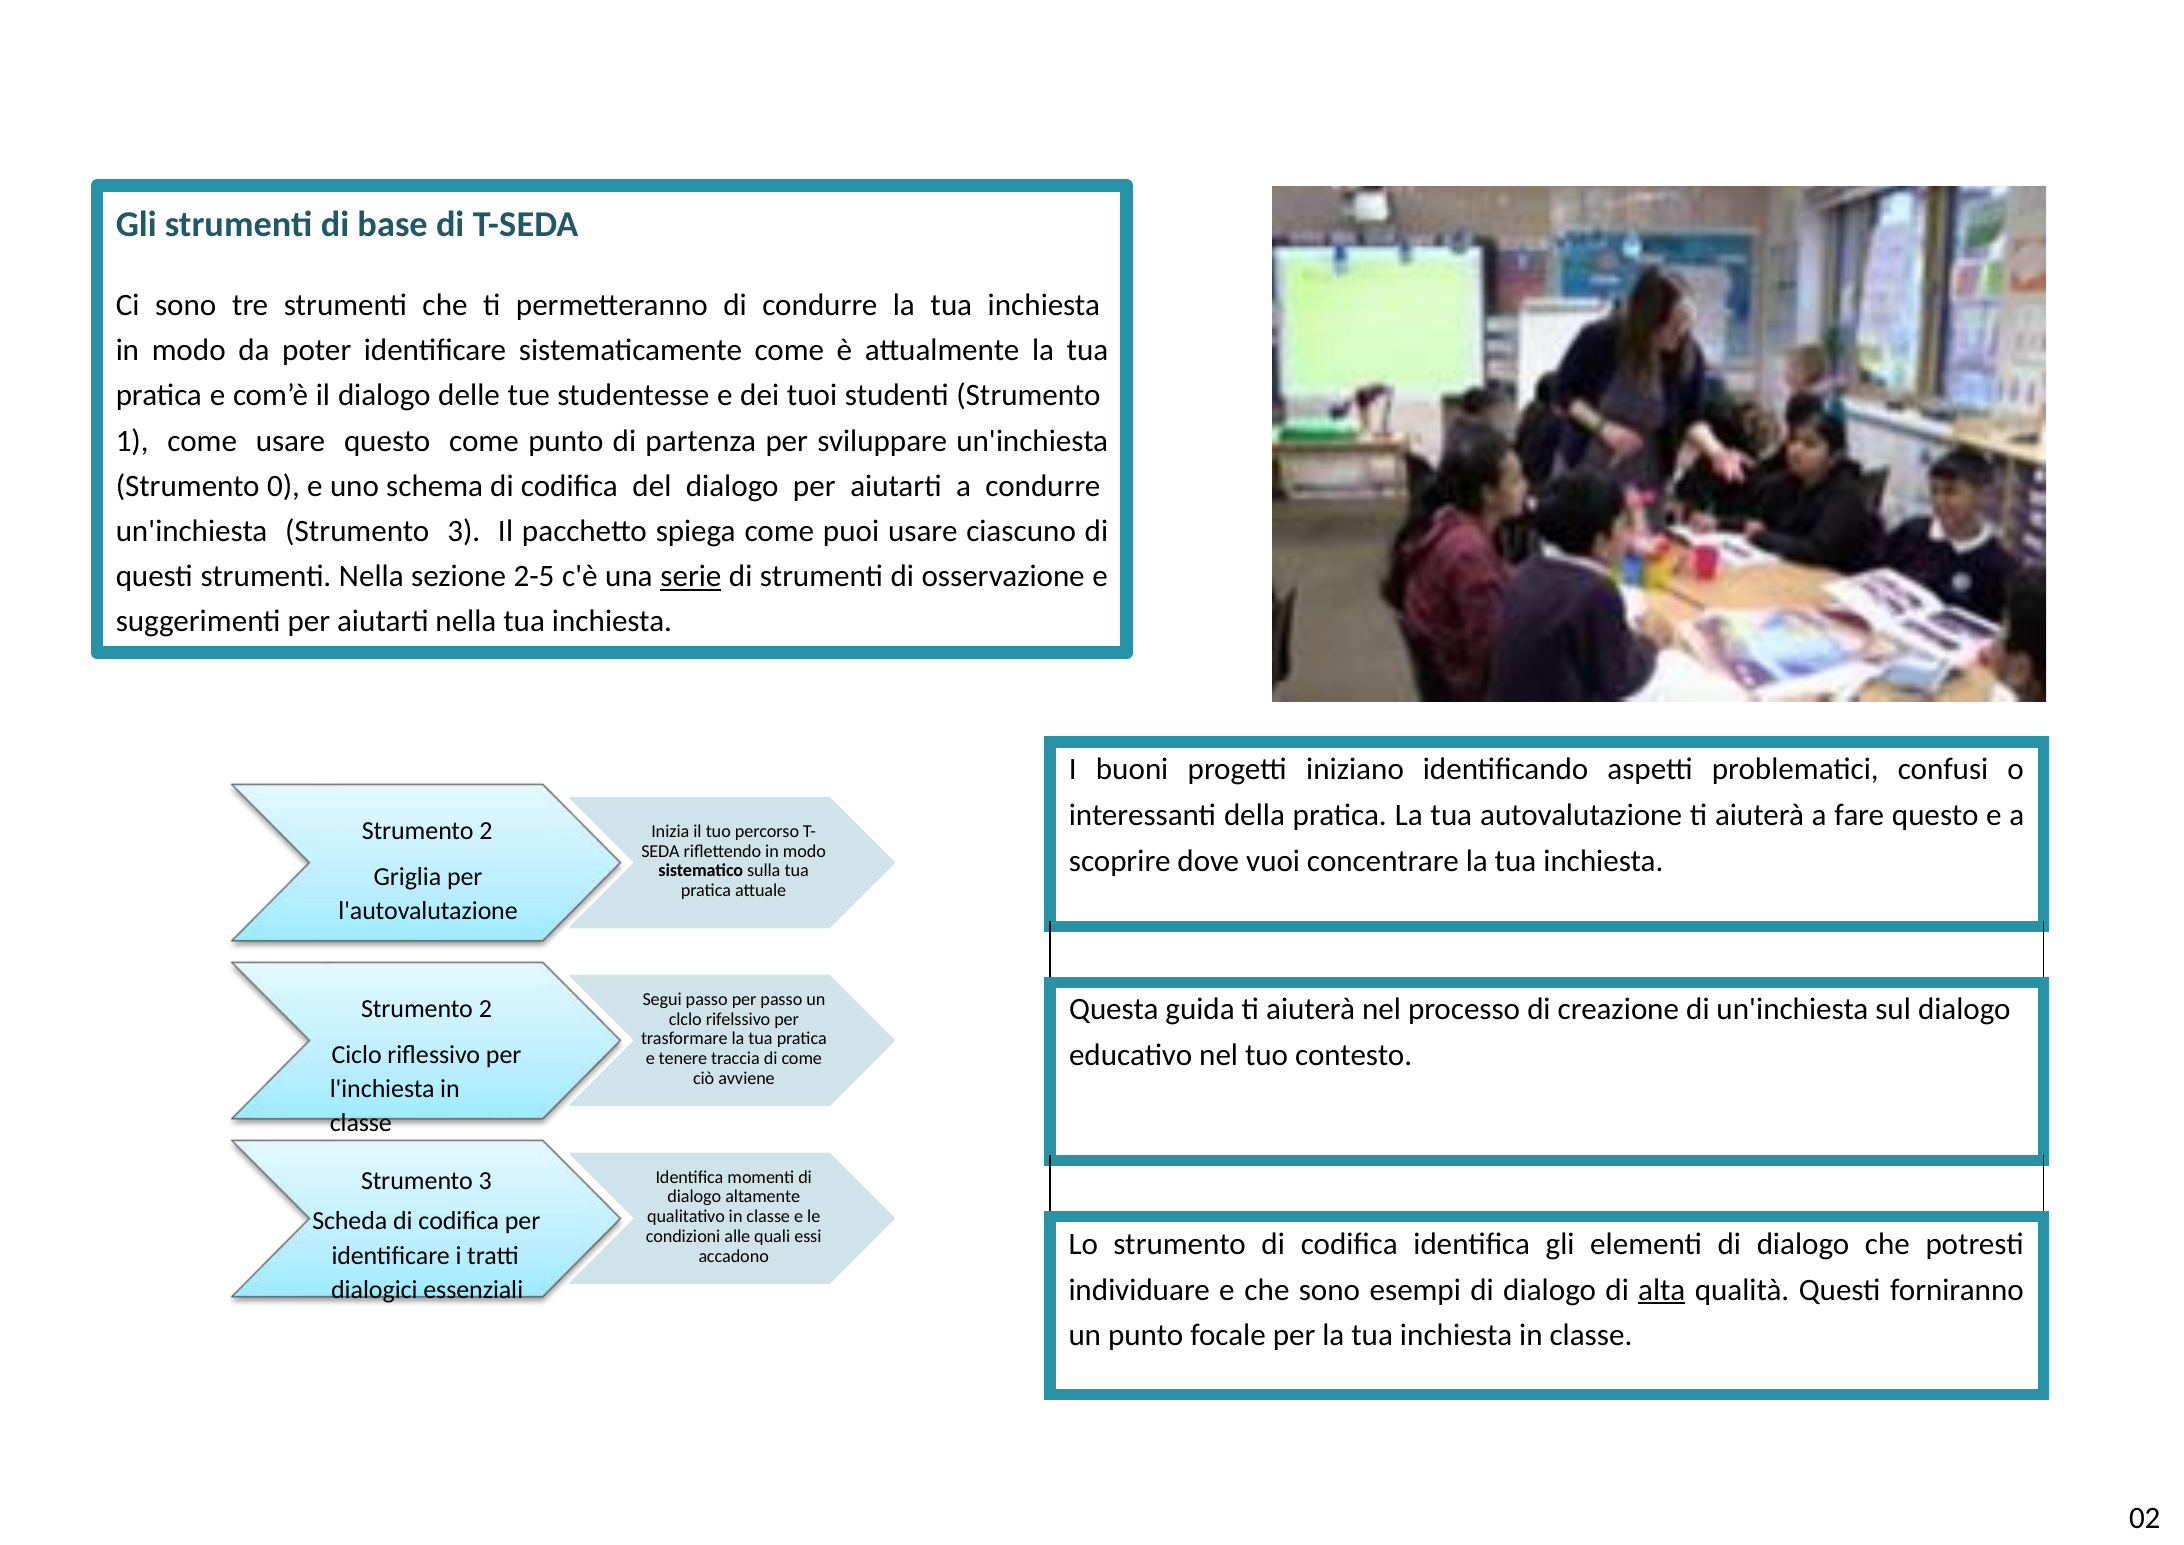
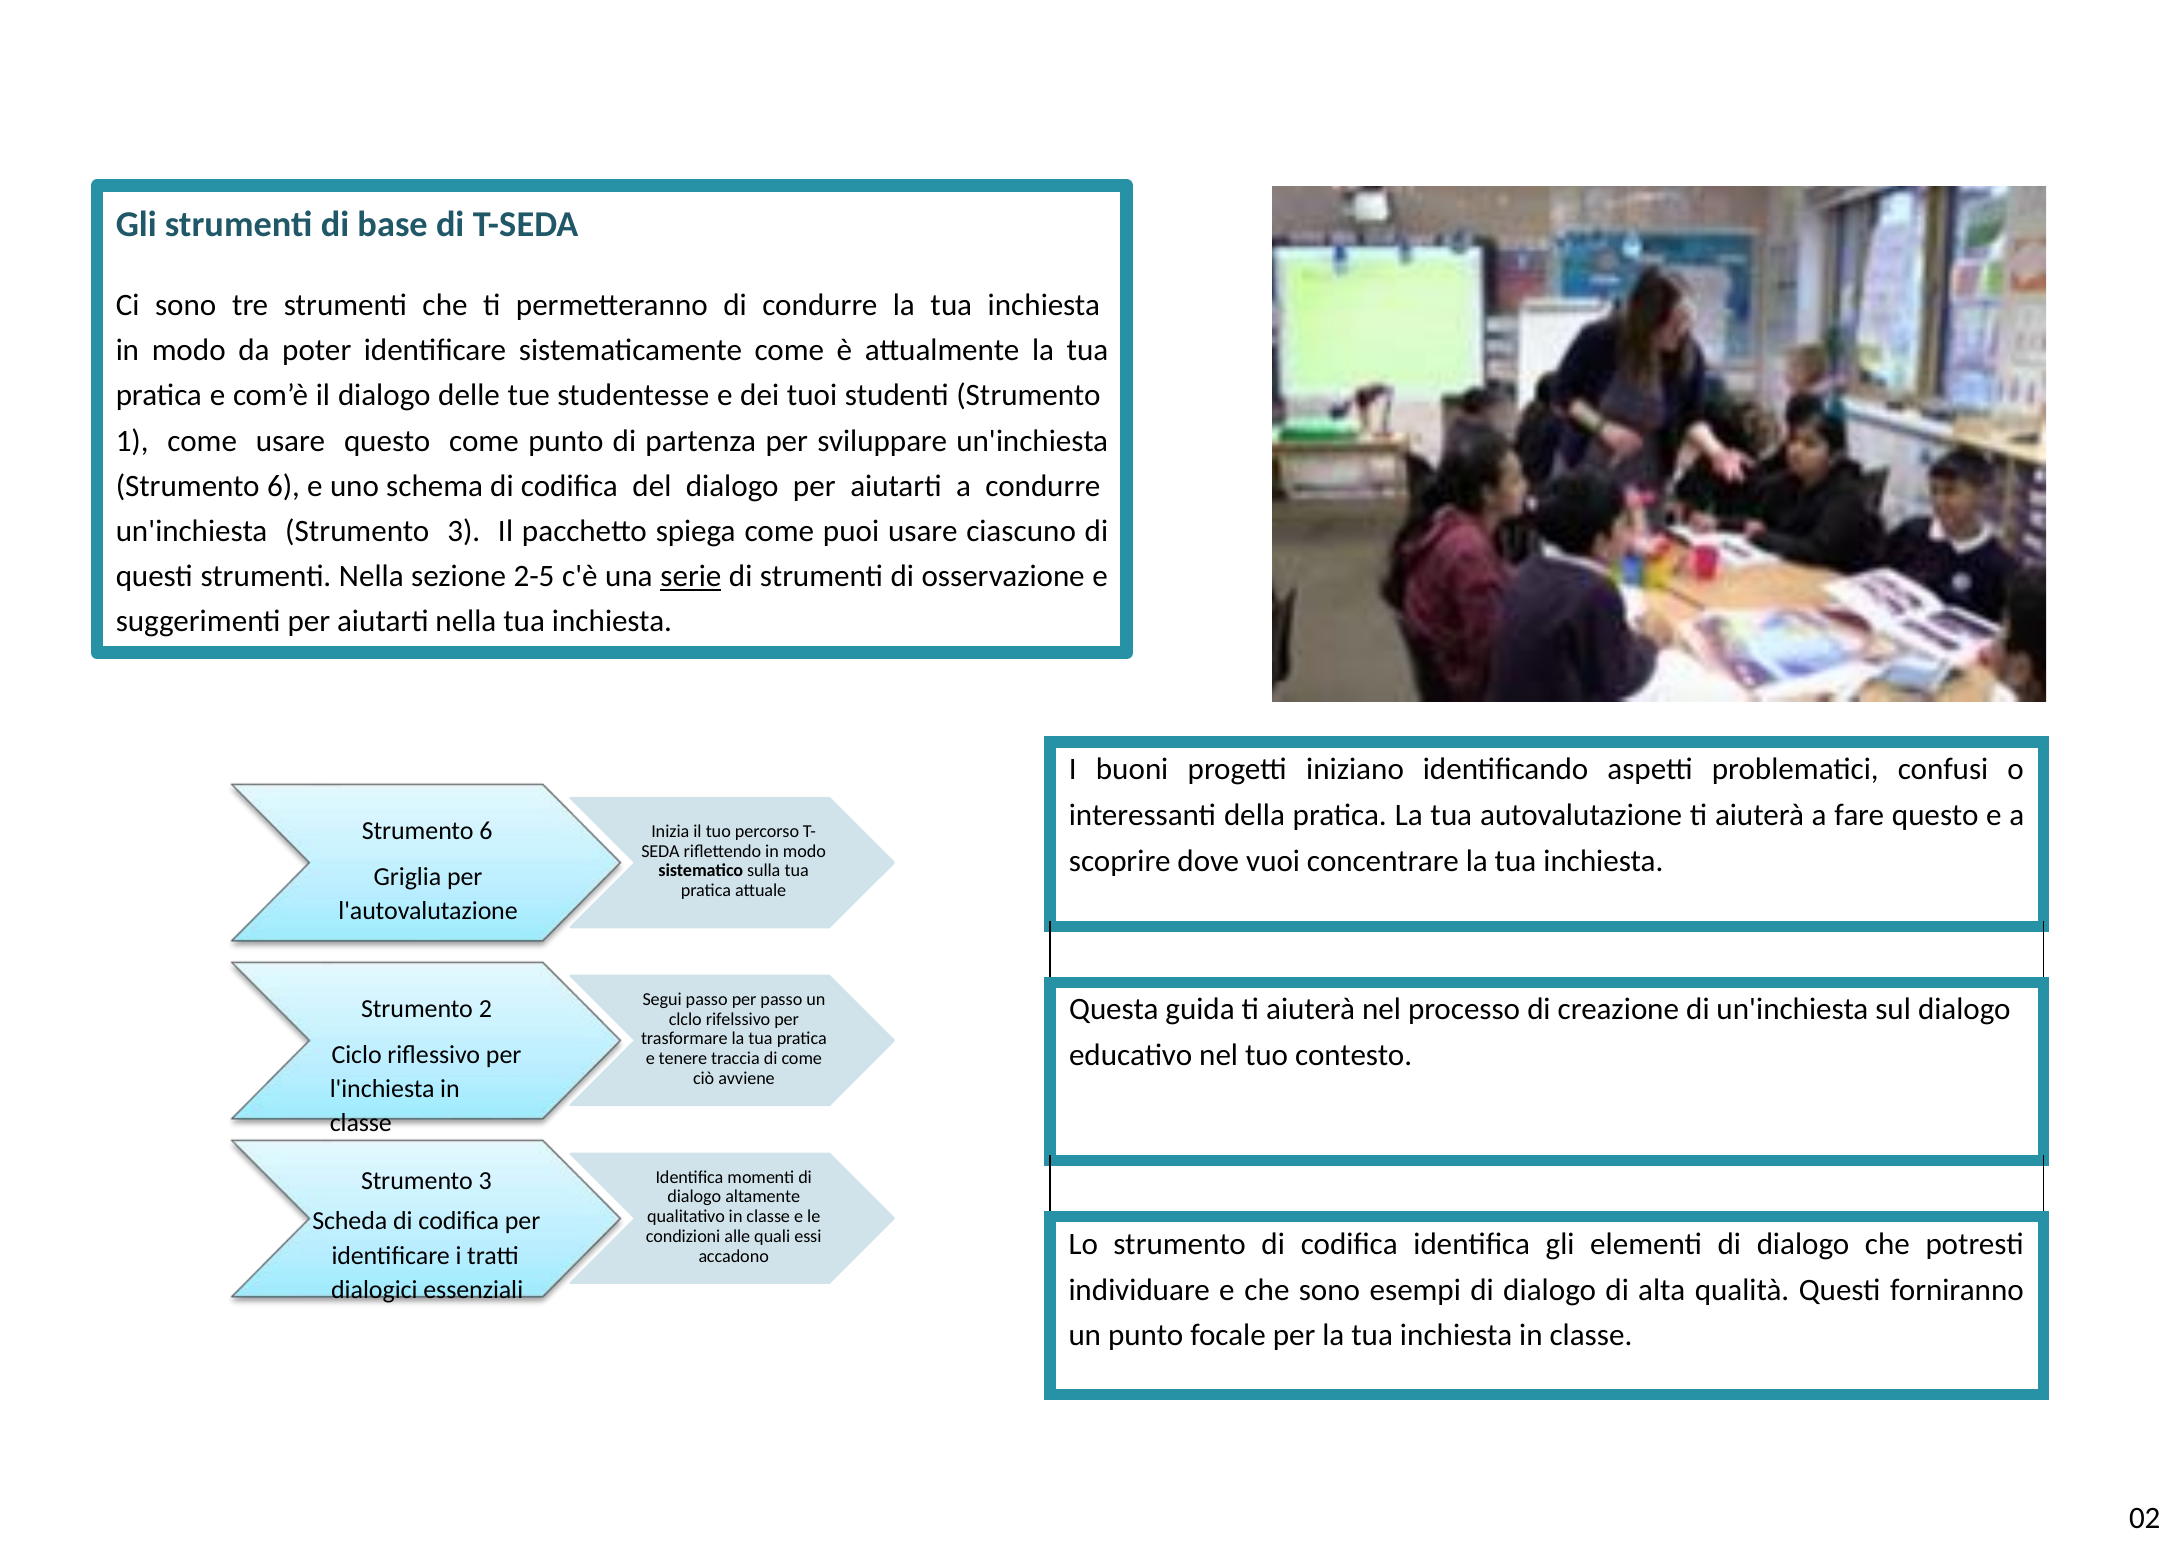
0: 0 -> 6 (284, 486)
2: 2 -> 6 (486, 831)
alta underline: present -> none (1662, 1290)
